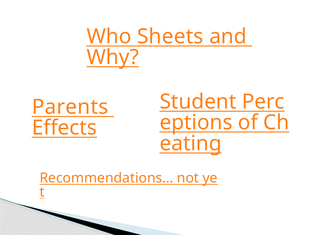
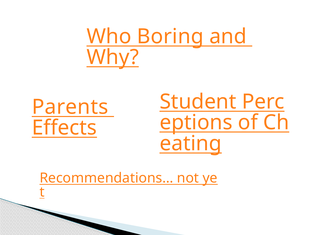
Sheets: Sheets -> Boring (170, 36)
